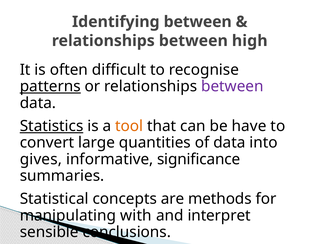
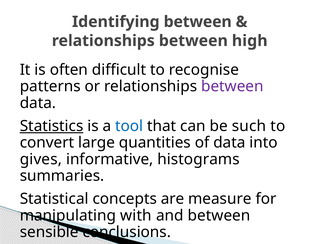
patterns underline: present -> none (50, 86)
tool colour: orange -> blue (129, 126)
have: have -> such (249, 126)
significance: significance -> histograms (199, 159)
methods: methods -> measure (220, 199)
and interpret: interpret -> between (219, 215)
